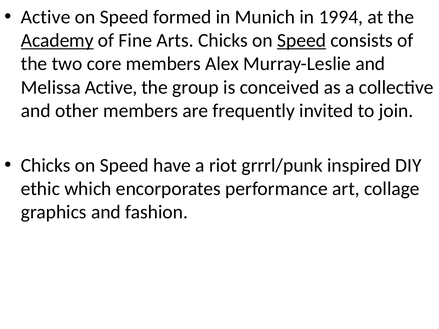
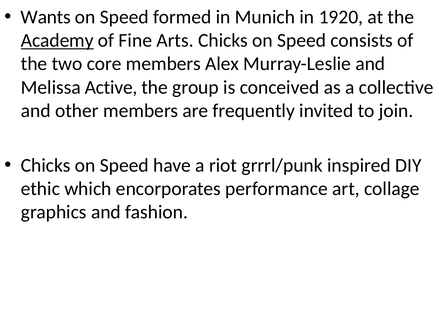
Active: Active -> Wants (46, 17)
1994: 1994 -> 1920 (341, 17)
Speed underline: present -> none (302, 40)
